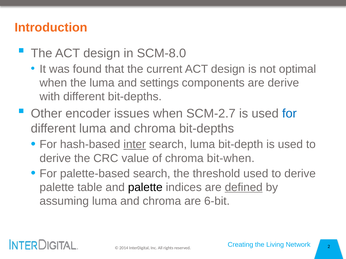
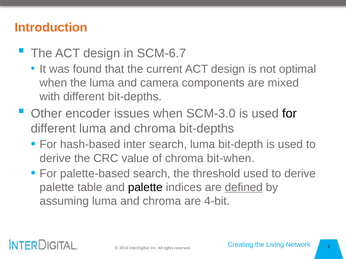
SCM-8.0: SCM-8.0 -> SCM-6.7 (161, 53)
settings: settings -> camera (159, 83)
are derive: derive -> mixed (283, 83)
SCM-2.7: SCM-2.7 -> SCM-3.0 (211, 114)
for colour: blue -> black (289, 114)
inter underline: present -> none (135, 145)
6-bit: 6-bit -> 4-bit (217, 201)
